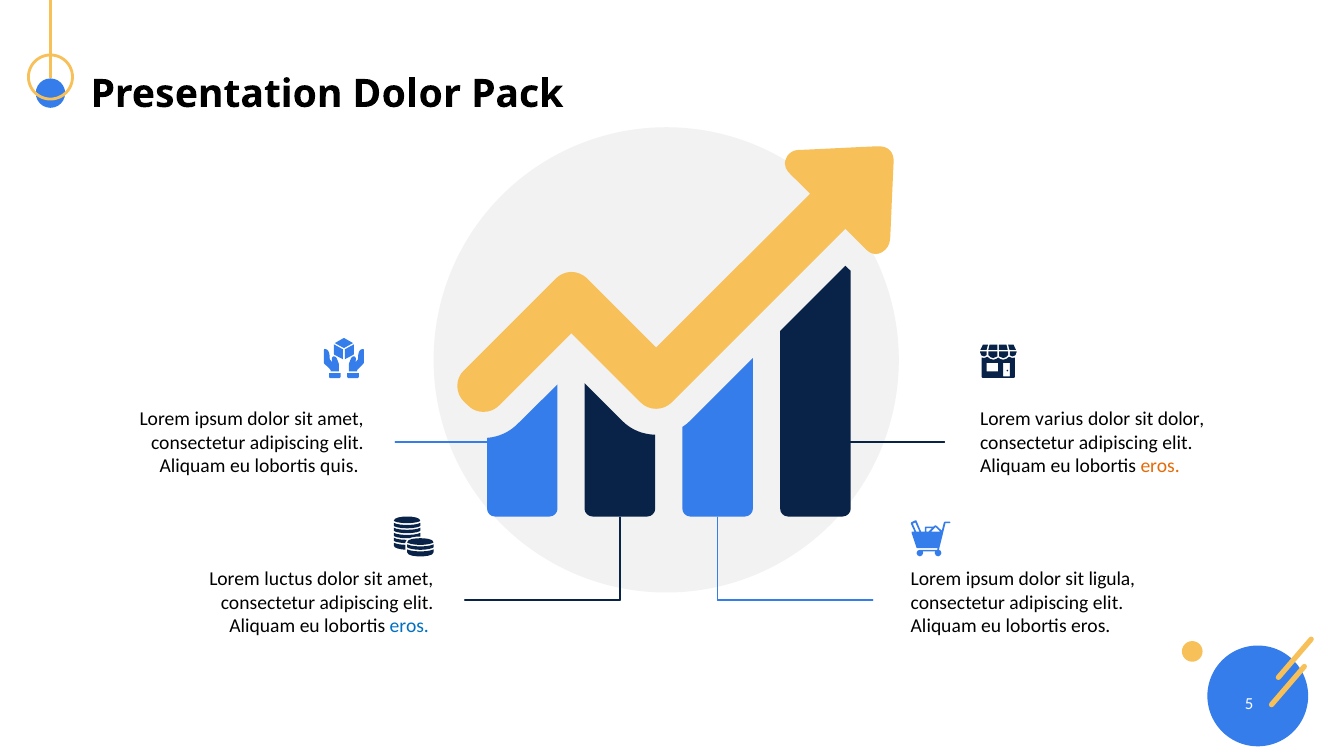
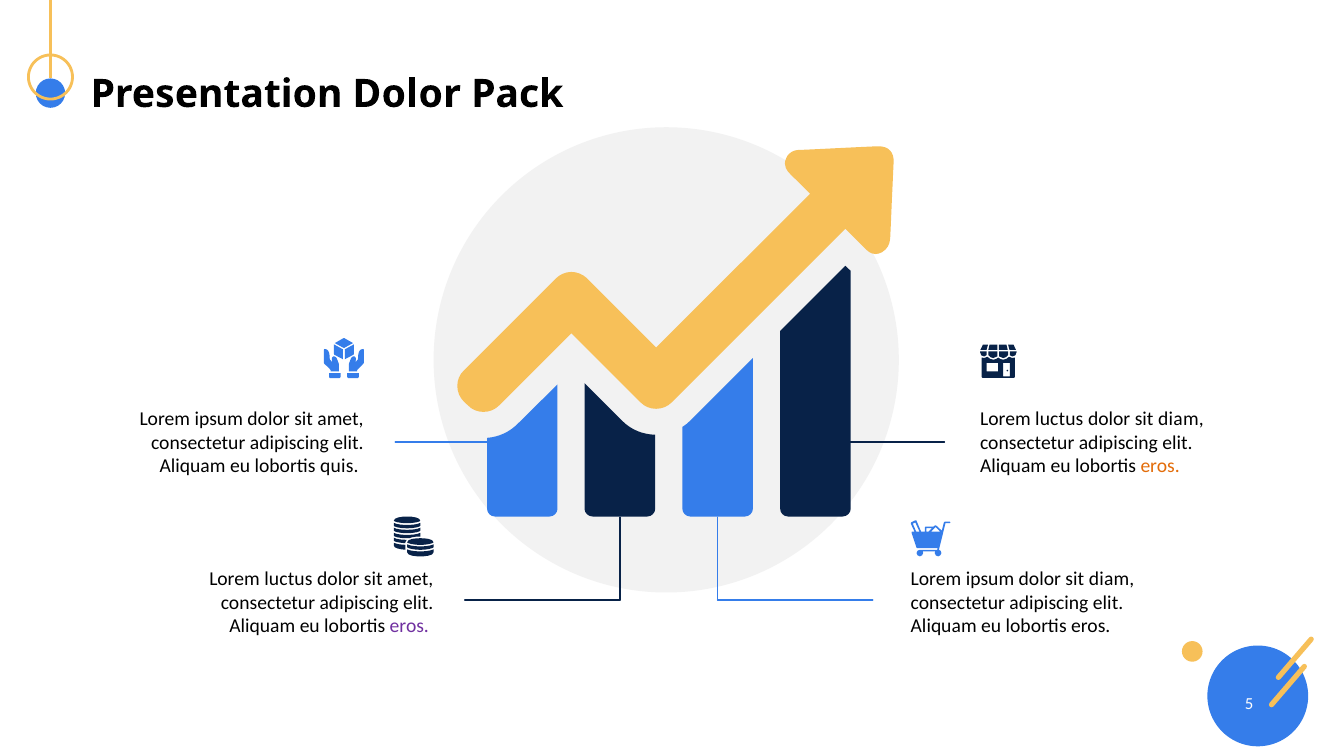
varius: varius -> luctus (1059, 419)
dolor: dolor -> diam (1181, 419)
ipsum dolor sit ligula: ligula -> diam (1112, 579)
eros colour: blue -> purple (409, 626)
